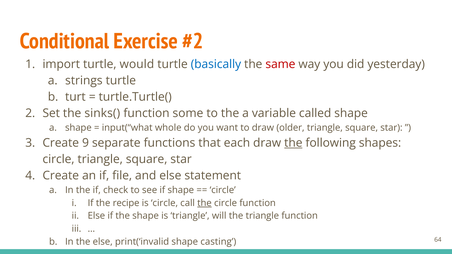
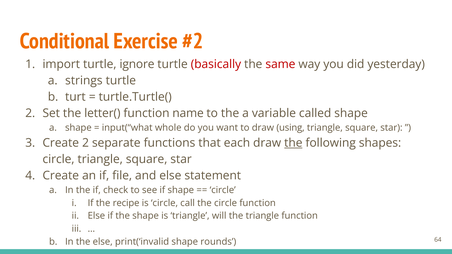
would: would -> ignore (137, 64)
basically colour: blue -> red (216, 64)
sinks(: sinks( -> letter( (102, 113)
some: some -> name (188, 113)
older: older -> using (291, 128)
Create 9: 9 -> 2 (86, 143)
the underline: present -> none (204, 203)
casting: casting -> rounds (218, 242)
